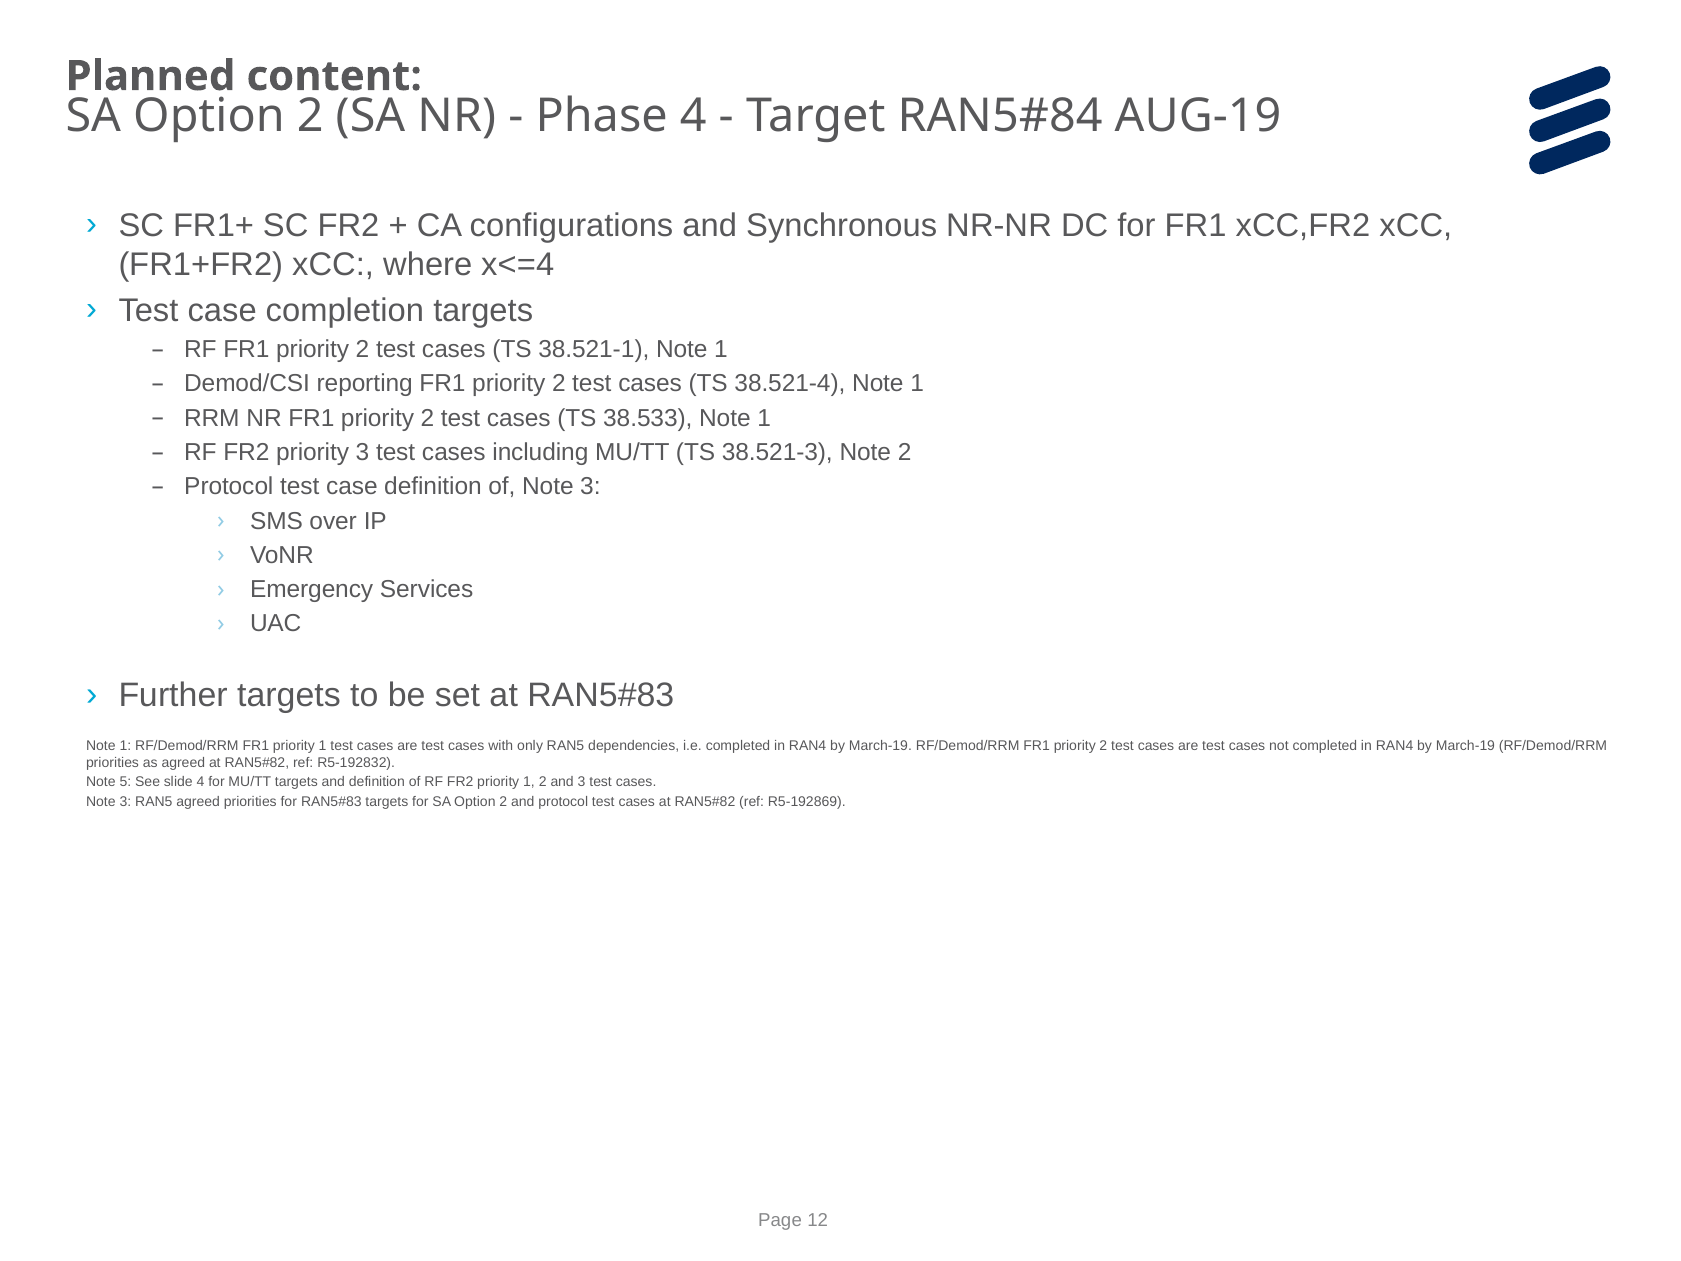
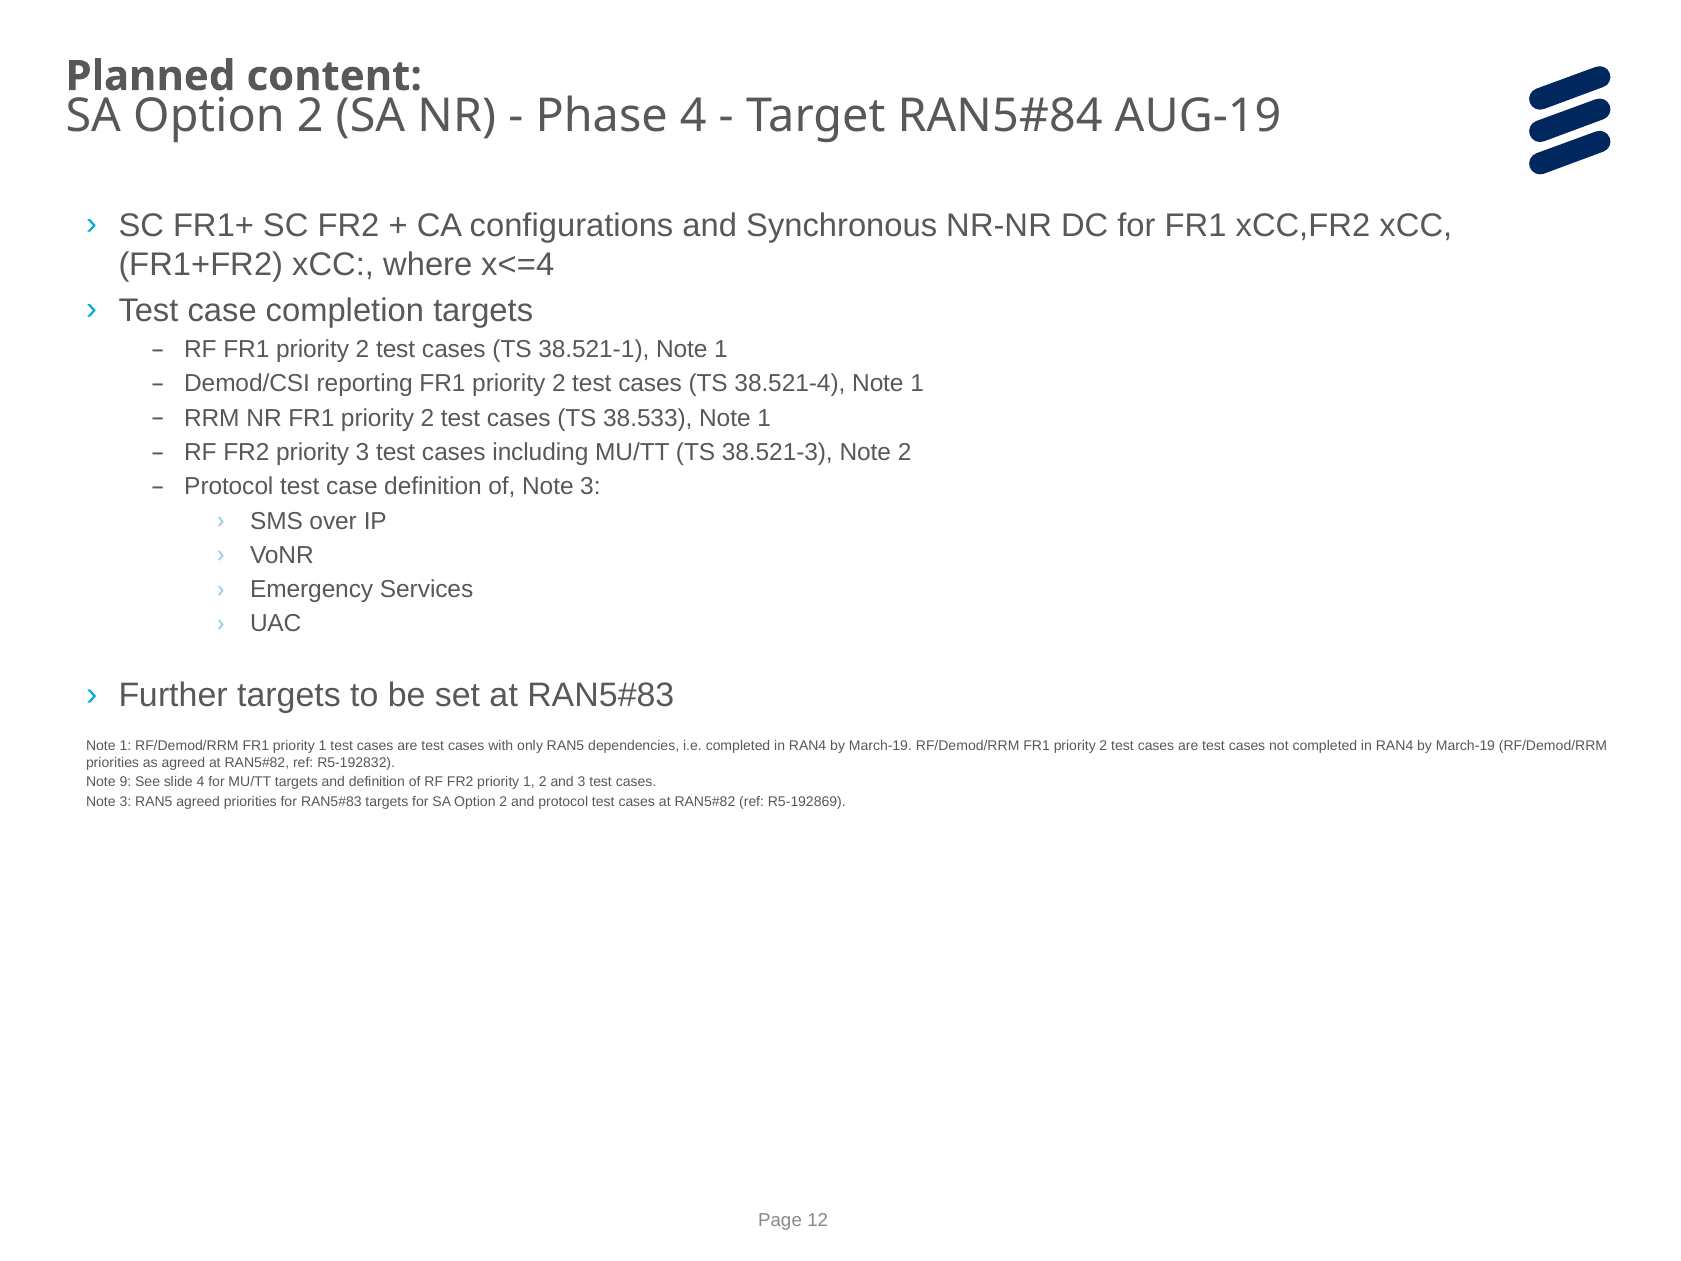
5: 5 -> 9 (125, 782)
